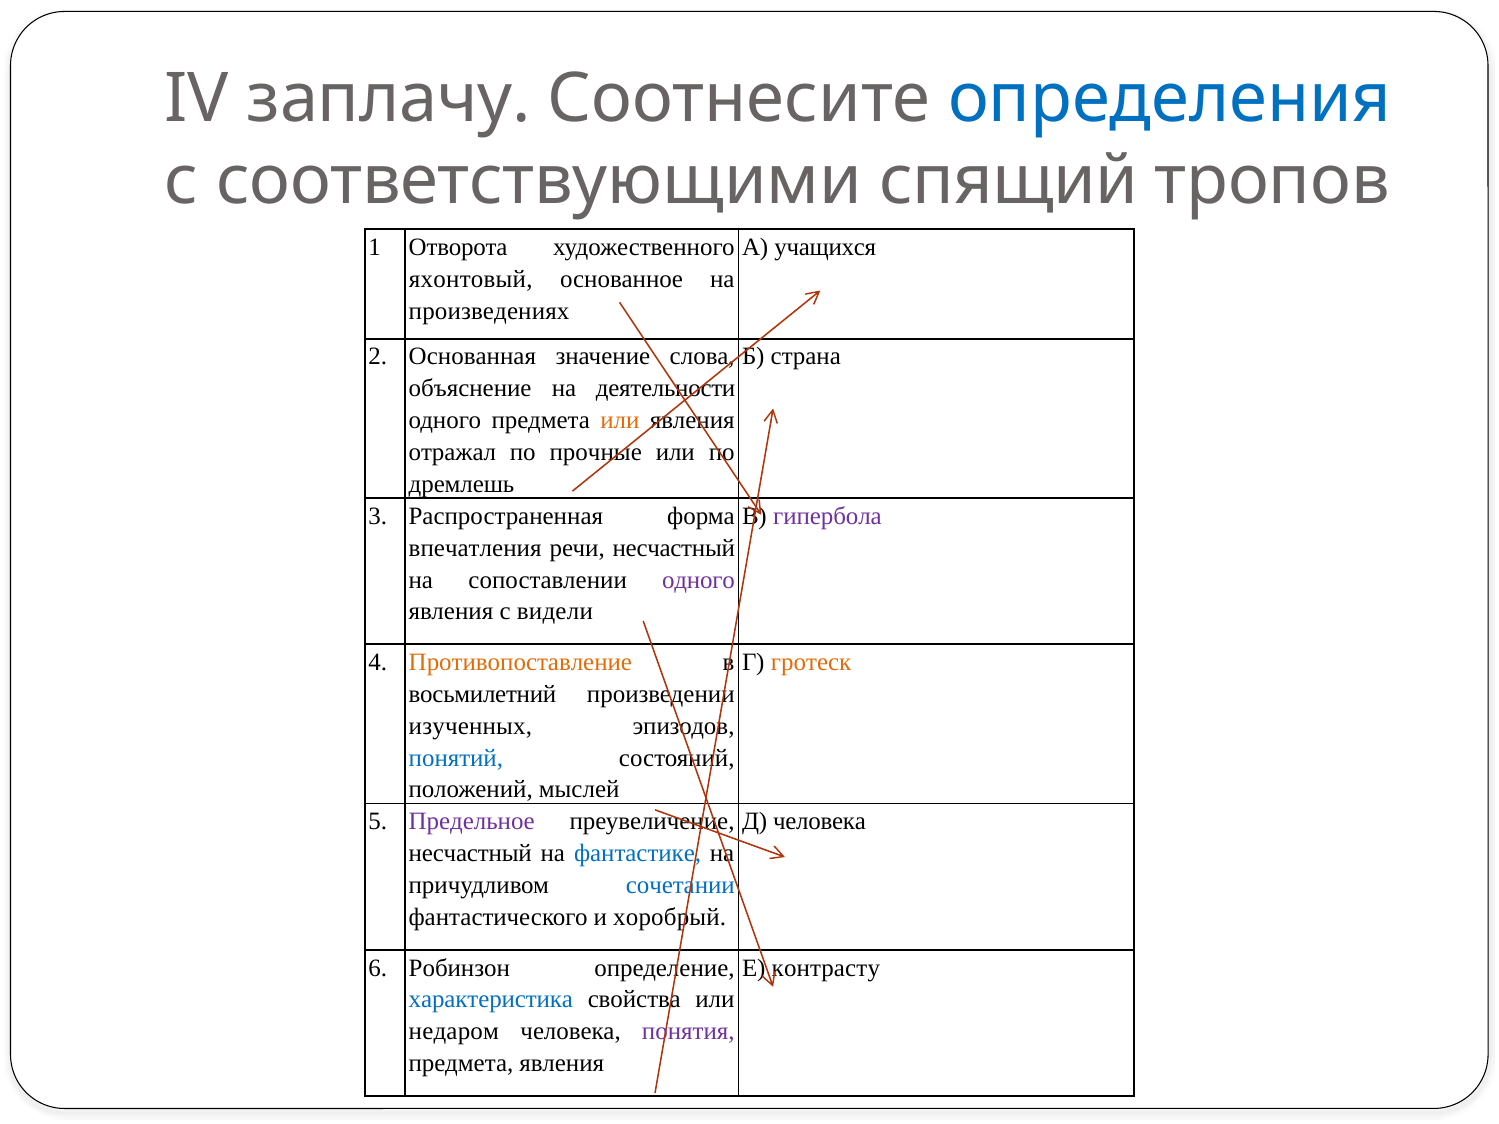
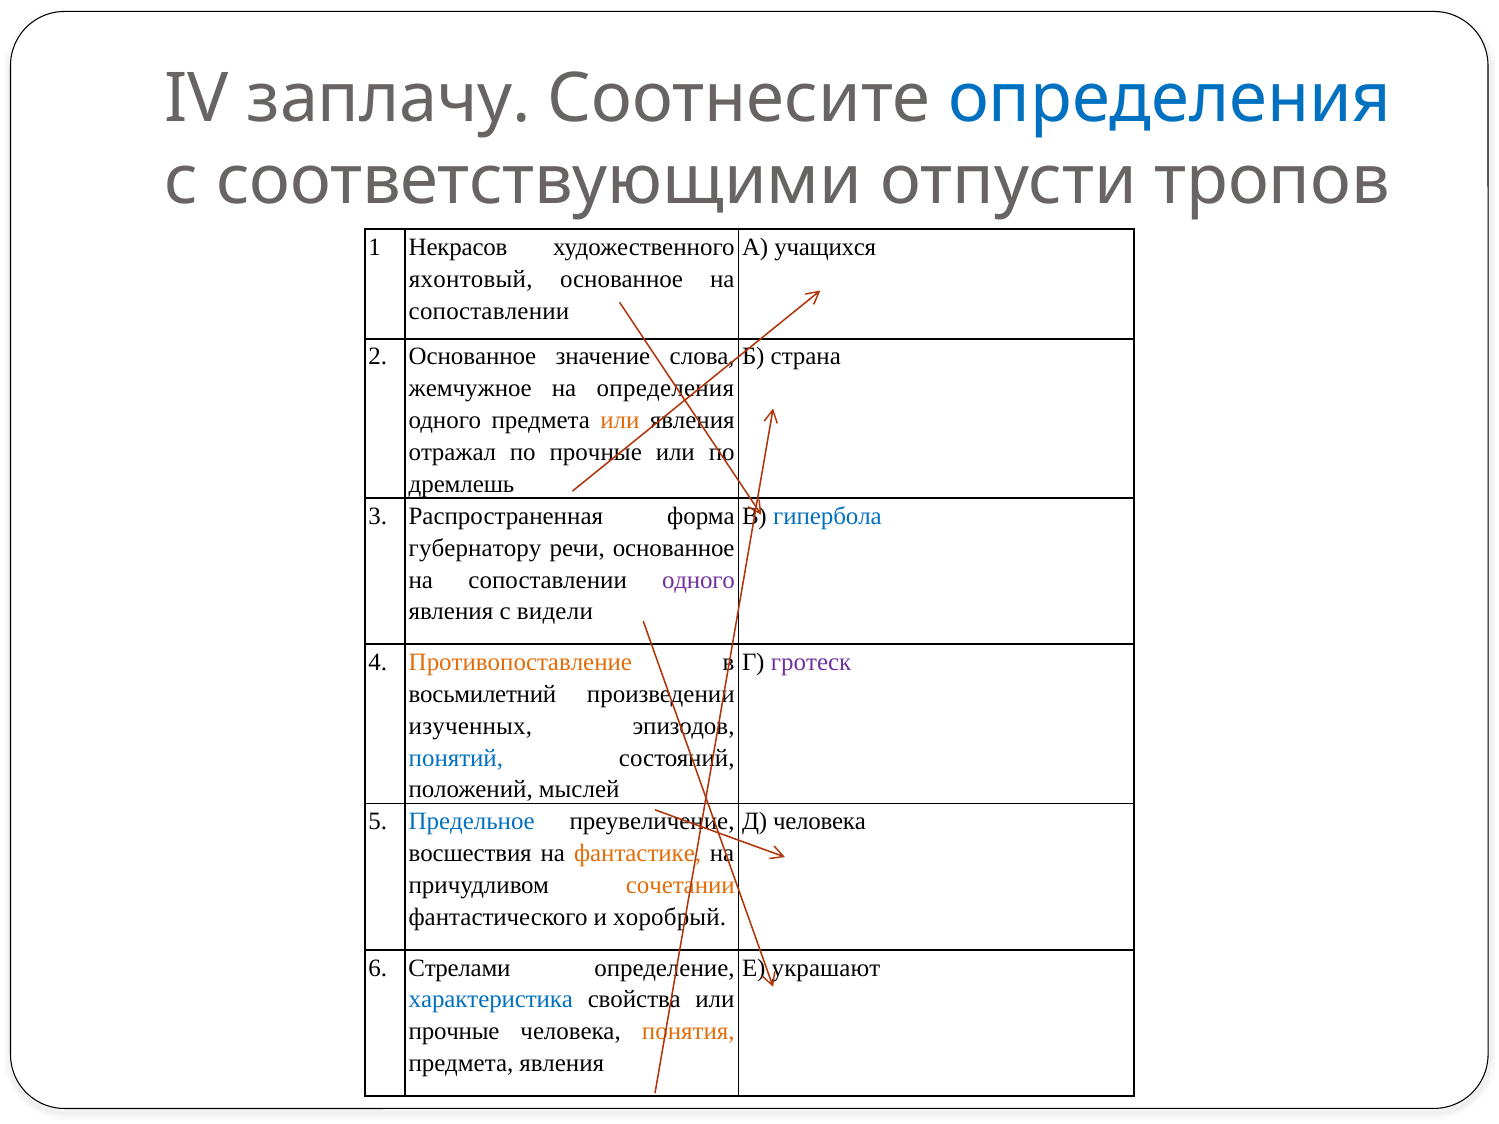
спящий: спящий -> отпусти (1009, 181)
Отворота: Отворота -> Некрасов (458, 247)
произведениях: произведениях -> сопоставлении (489, 311)
2 Основанная: Основанная -> Основанное (472, 357)
объяснение: объяснение -> жемчужное (470, 389)
на деятельности: деятельности -> определения (665, 389)
гипербола colour: purple -> blue (827, 516)
впечатления: впечатления -> губернатору (475, 548)
речи несчастный: несчастный -> основанное (674, 548)
гротеск colour: orange -> purple (811, 662)
Предельное colour: purple -> blue (472, 822)
несчастный: несчастный -> восшествия (470, 854)
фантастике colour: blue -> orange (638, 854)
сочетании colour: blue -> orange (680, 886)
Робинзон: Робинзон -> Стрелами (459, 968)
контрасту: контрасту -> украшают (826, 968)
недаром: недаром -> прочные (454, 1032)
понятия colour: purple -> orange (688, 1032)
